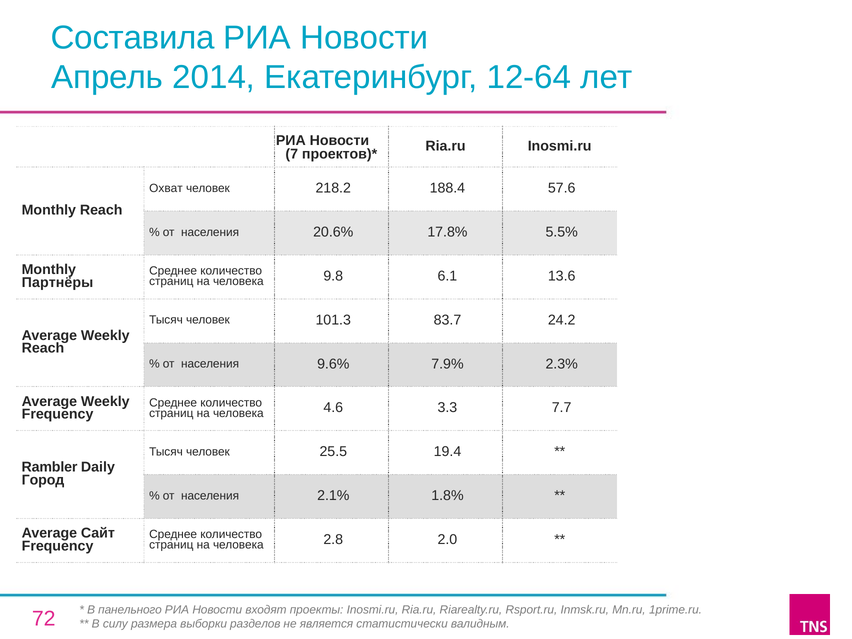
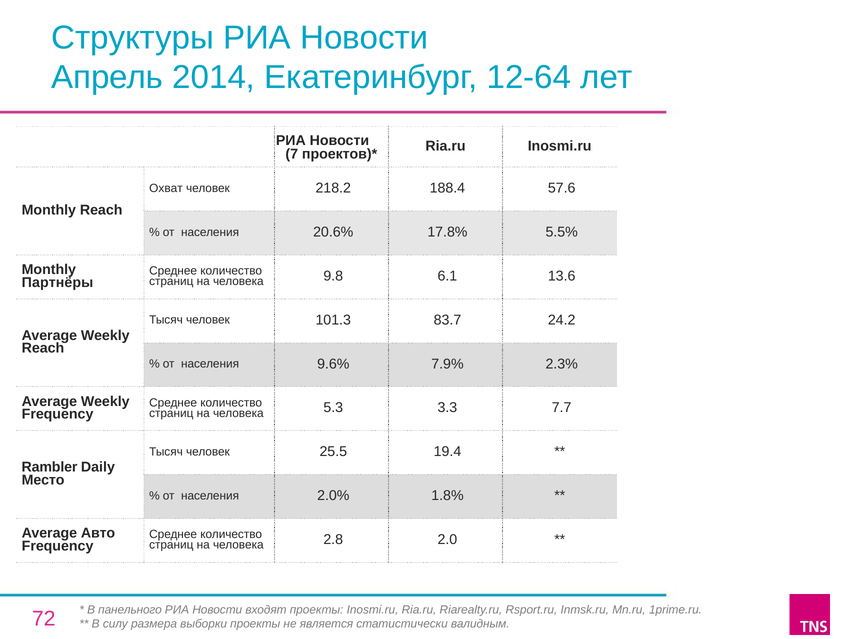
Составила: Составила -> Структуры (133, 38)
4.6: 4.6 -> 5.3 (333, 408)
Город: Город -> Место (43, 480)
2.1%: 2.1% -> 2.0% (333, 496)
Сайт: Сайт -> Авто (98, 533)
выборки разделов: разделов -> проекты (255, 624)
